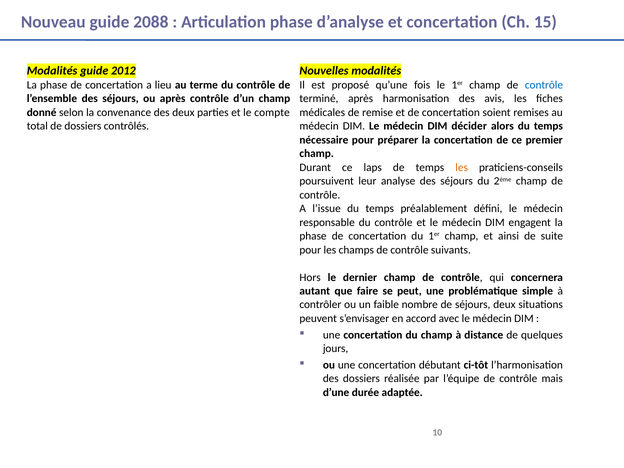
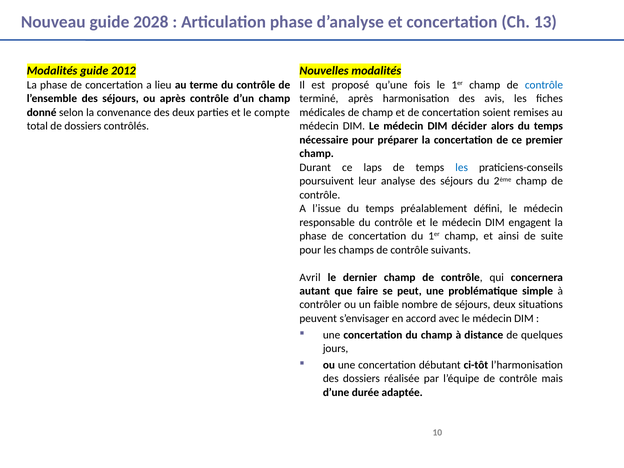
2088: 2088 -> 2028 (151, 22)
15: 15 -> 13 (545, 22)
de remise: remise -> champ (378, 113)
les colour: orange -> blue (462, 167)
Hors: Hors -> Avril (310, 277)
